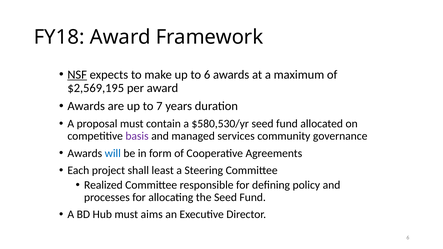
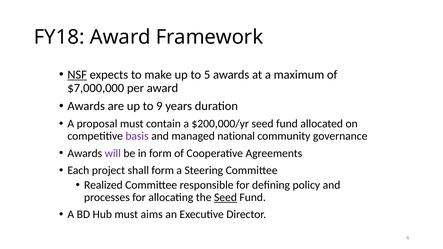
to 6: 6 -> 5 (207, 75)
$2,569,195: $2,569,195 -> $7,000,000 (96, 88)
7: 7 -> 9 (159, 106)
$580,530/yr: $580,530/yr -> $200,000/yr (220, 124)
services: services -> national (236, 136)
will colour: blue -> purple (113, 153)
shall least: least -> form (163, 170)
Seed underline: none -> present (226, 198)
